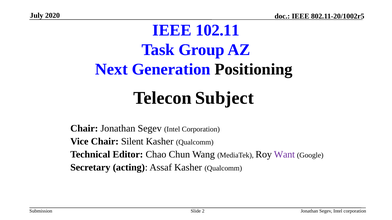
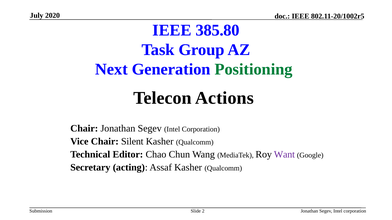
102.11: 102.11 -> 385.80 (218, 30)
Positioning colour: black -> green (254, 70)
Subject: Subject -> Actions (224, 98)
